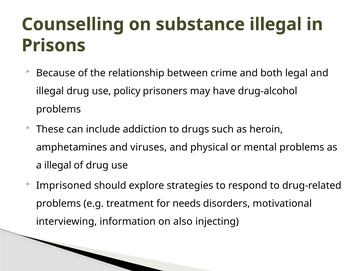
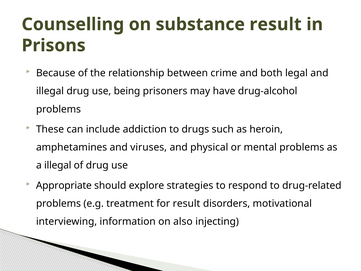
substance illegal: illegal -> result (276, 24)
policy: policy -> being (127, 91)
Imprisoned: Imprisoned -> Appropriate (64, 185)
for needs: needs -> result (186, 203)
